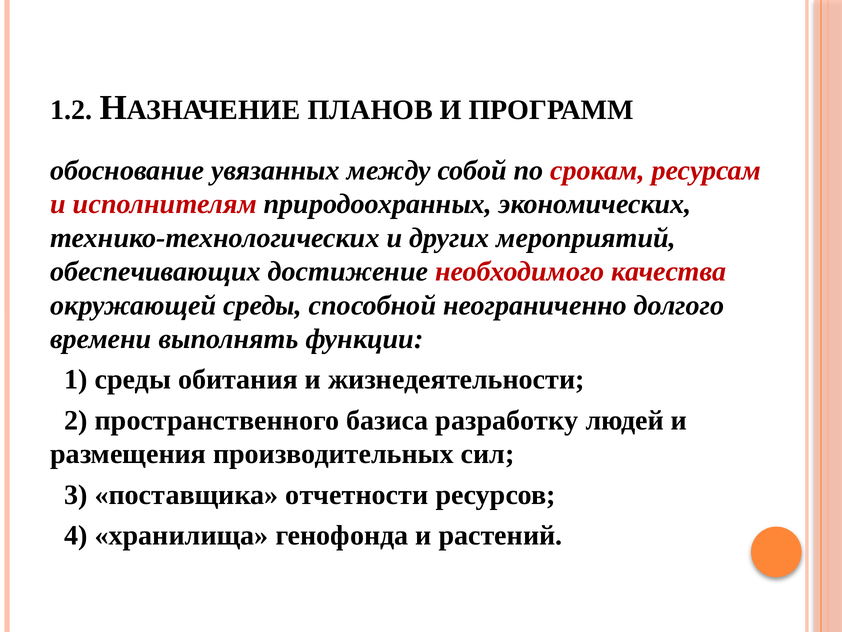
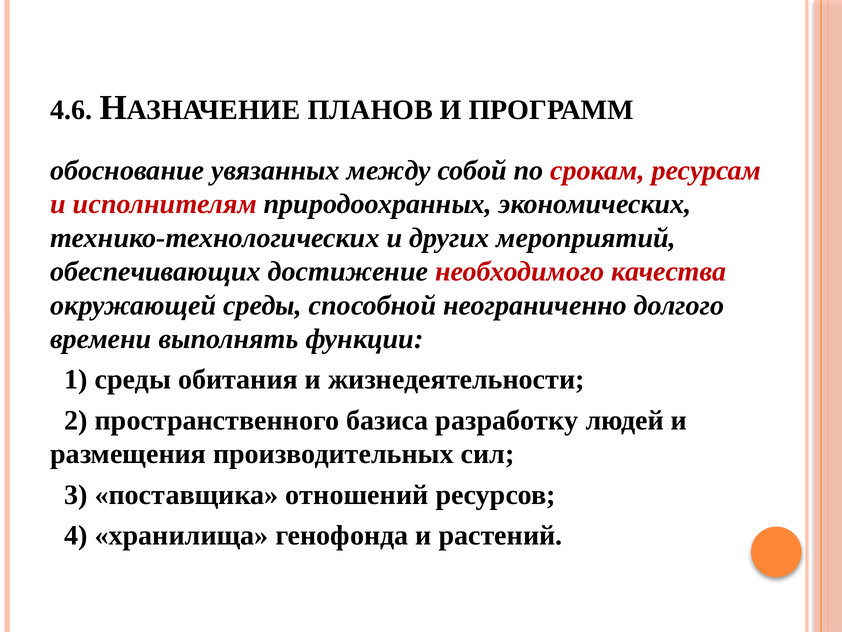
1.2: 1.2 -> 4.6 (71, 110)
отчетности: отчетности -> отношений (357, 495)
